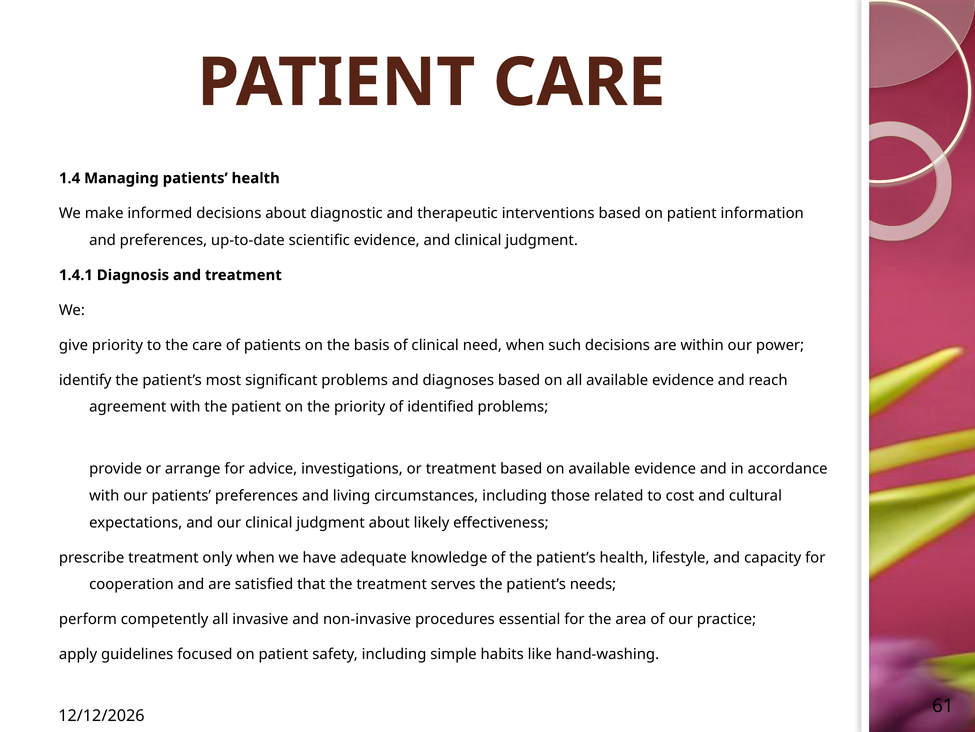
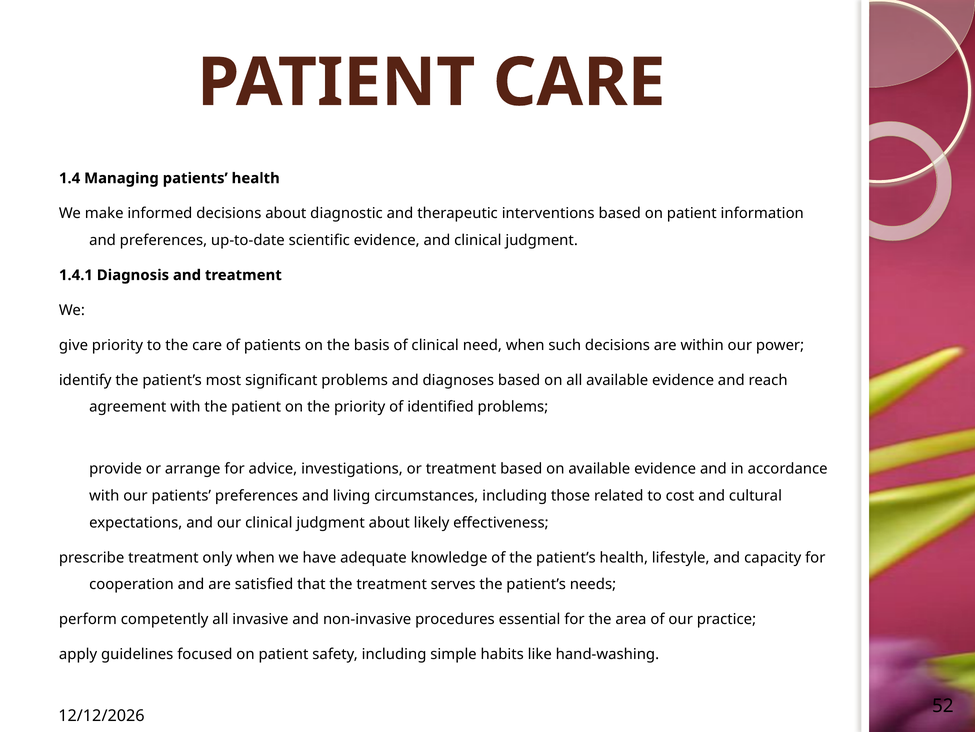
61: 61 -> 52 (943, 705)
